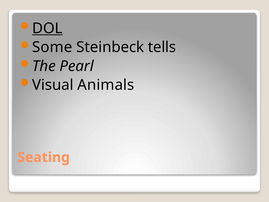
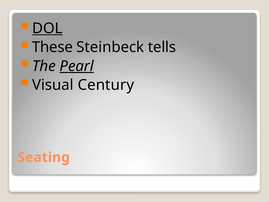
Some: Some -> These (52, 47)
Pearl underline: none -> present (77, 66)
Animals: Animals -> Century (106, 85)
